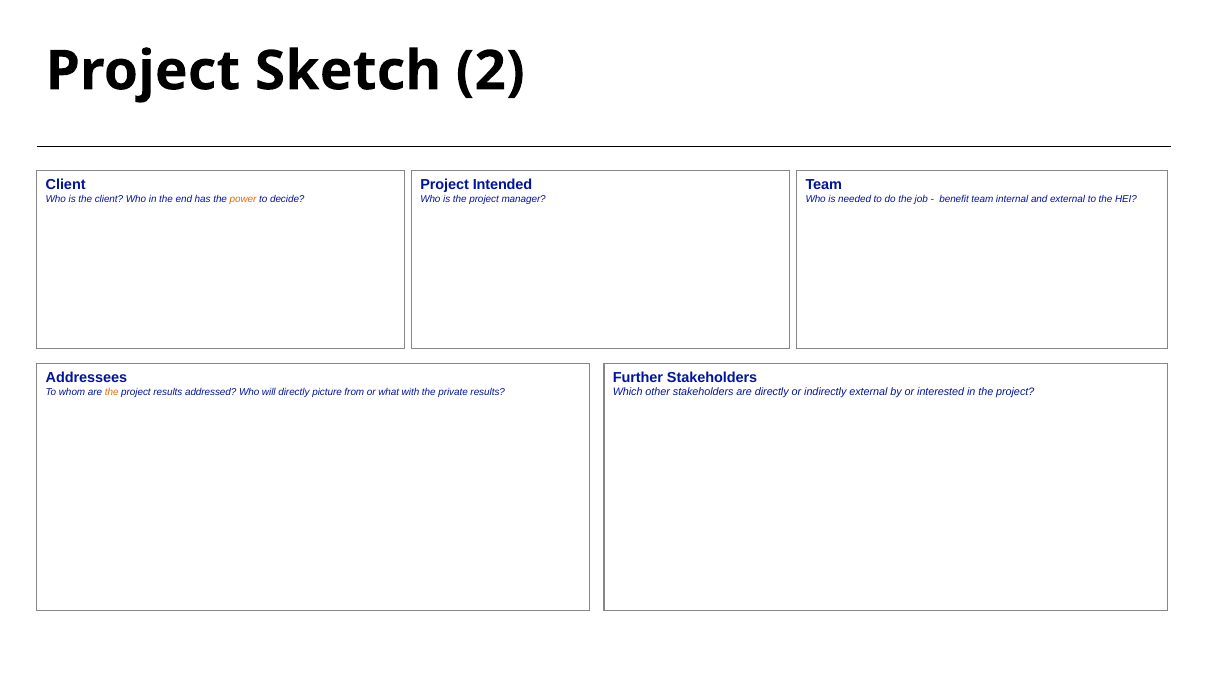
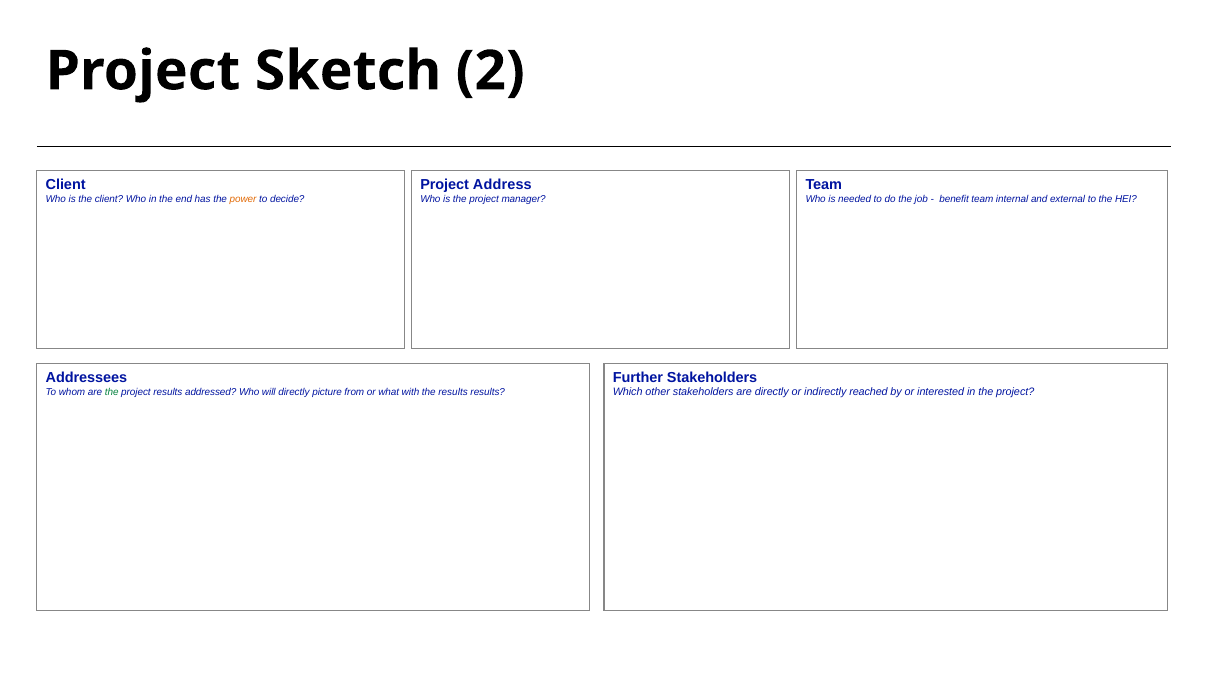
Intended: Intended -> Address (502, 185)
the colour: orange -> green (112, 392)
the private: private -> results (453, 392)
indirectly external: external -> reached (868, 393)
